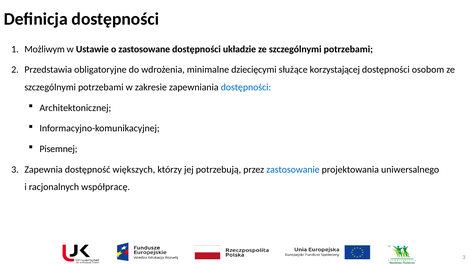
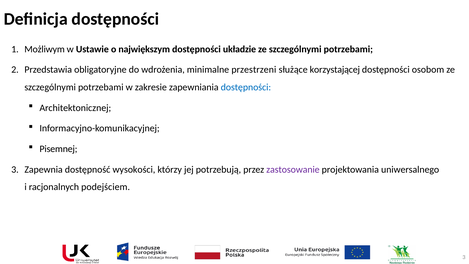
zastosowane: zastosowane -> największym (144, 49)
dziecięcymi: dziecięcymi -> przestrzeni (254, 70)
większych: większych -> wysokości (134, 169)
zastosowanie colour: blue -> purple (293, 169)
współpracę: współpracę -> podejściem (106, 187)
